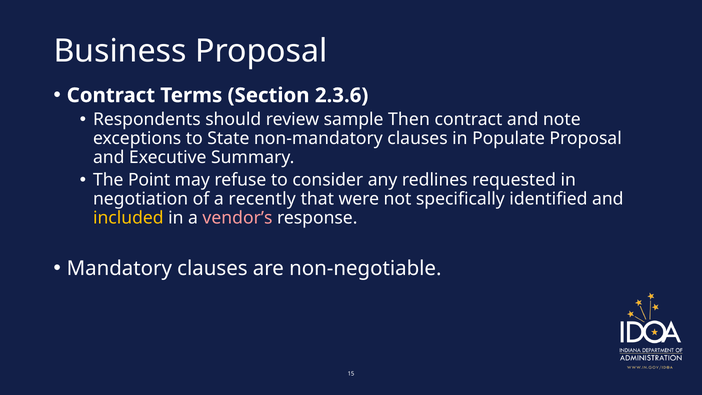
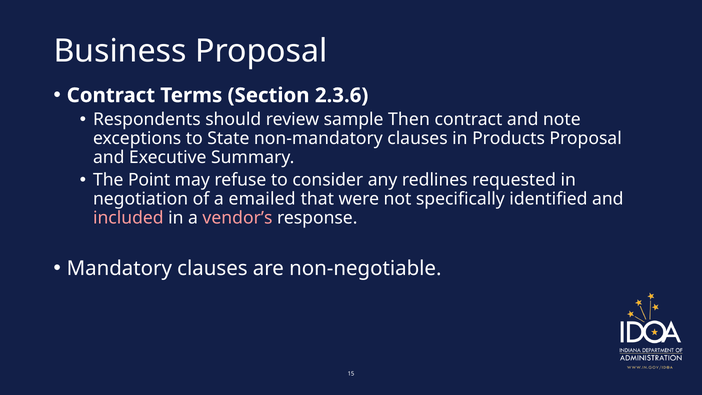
Populate: Populate -> Products (509, 138)
recently: recently -> emailed (262, 199)
included colour: yellow -> pink (128, 218)
